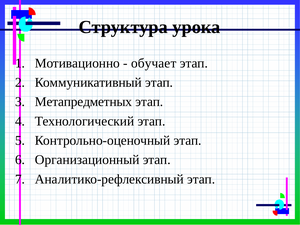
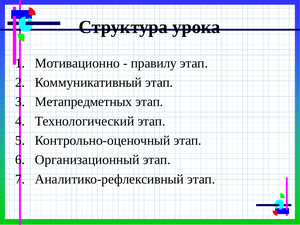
обучает: обучает -> правилу (154, 63)
